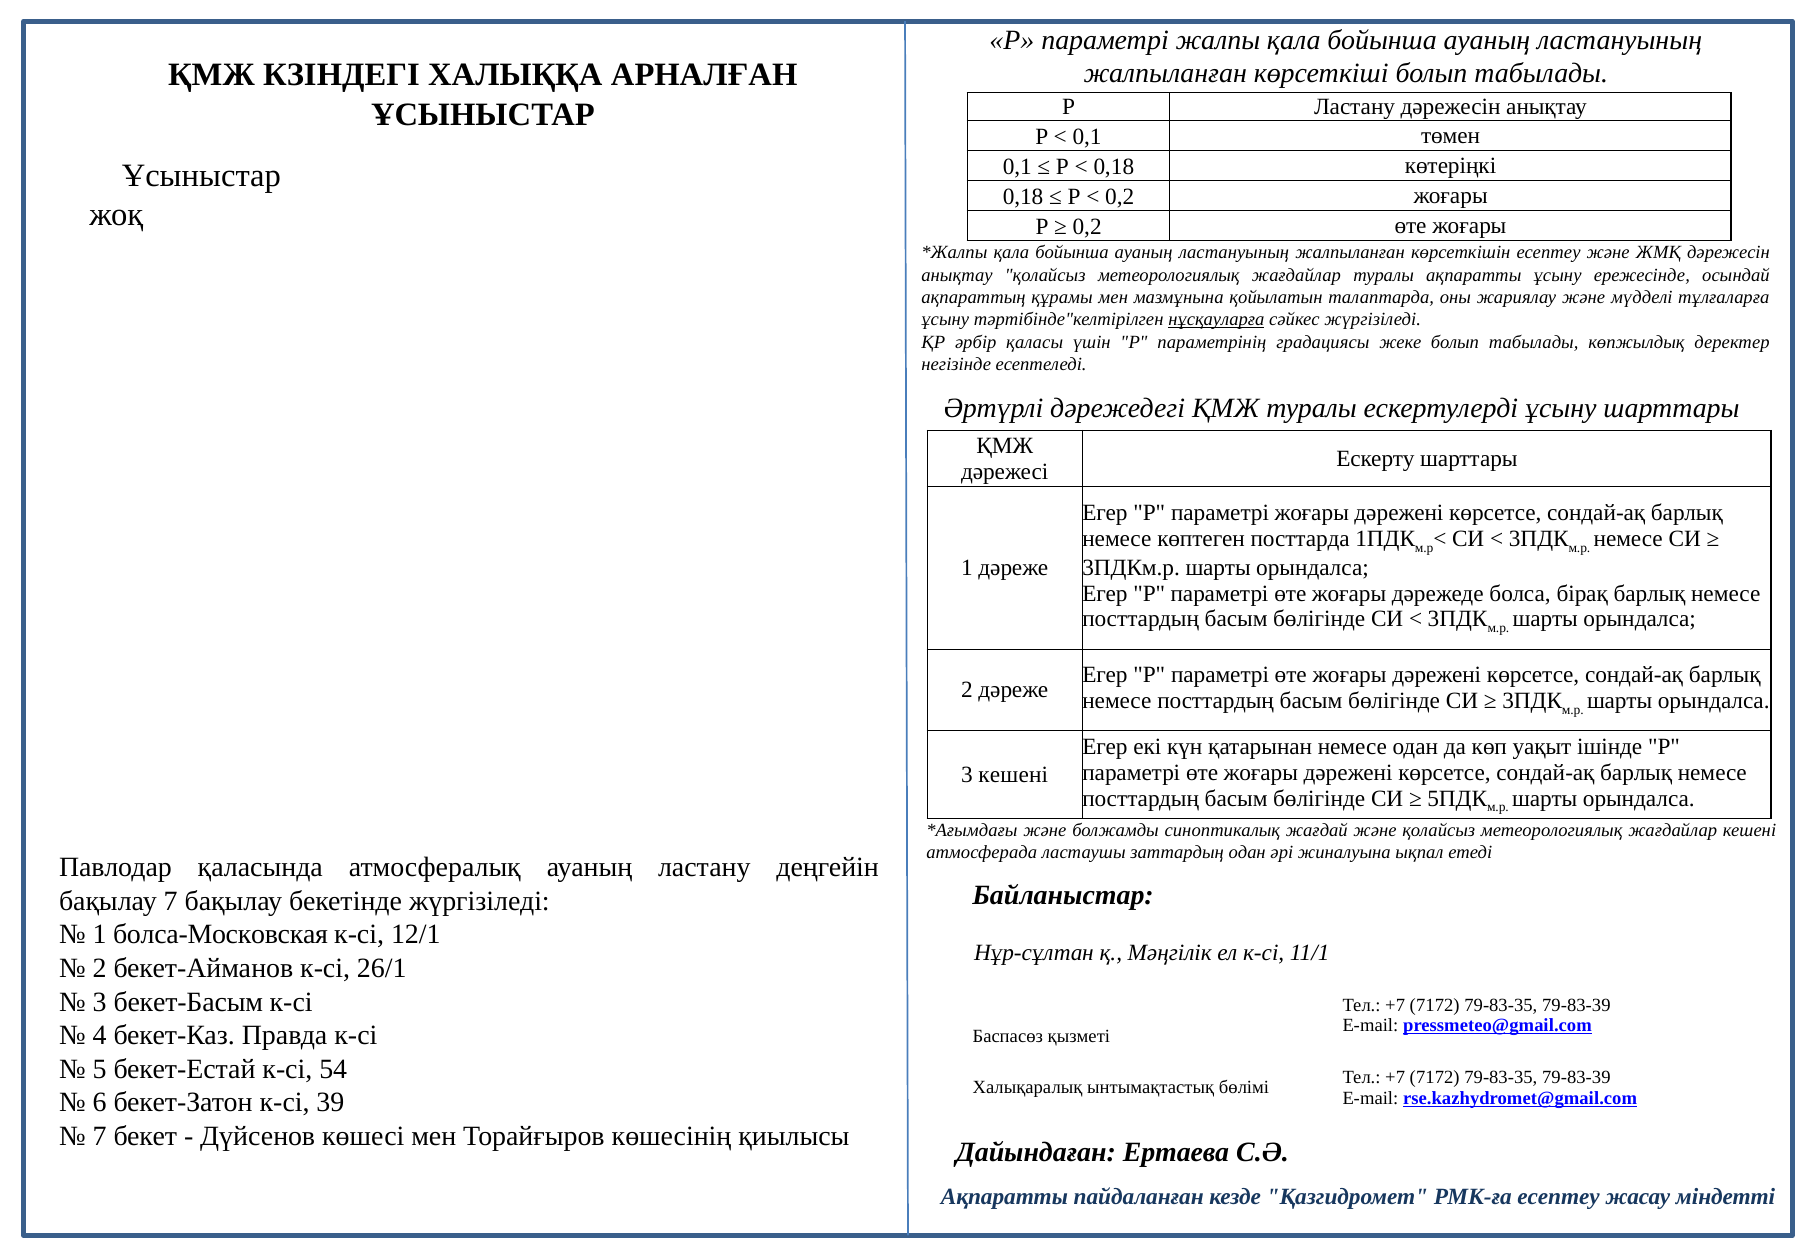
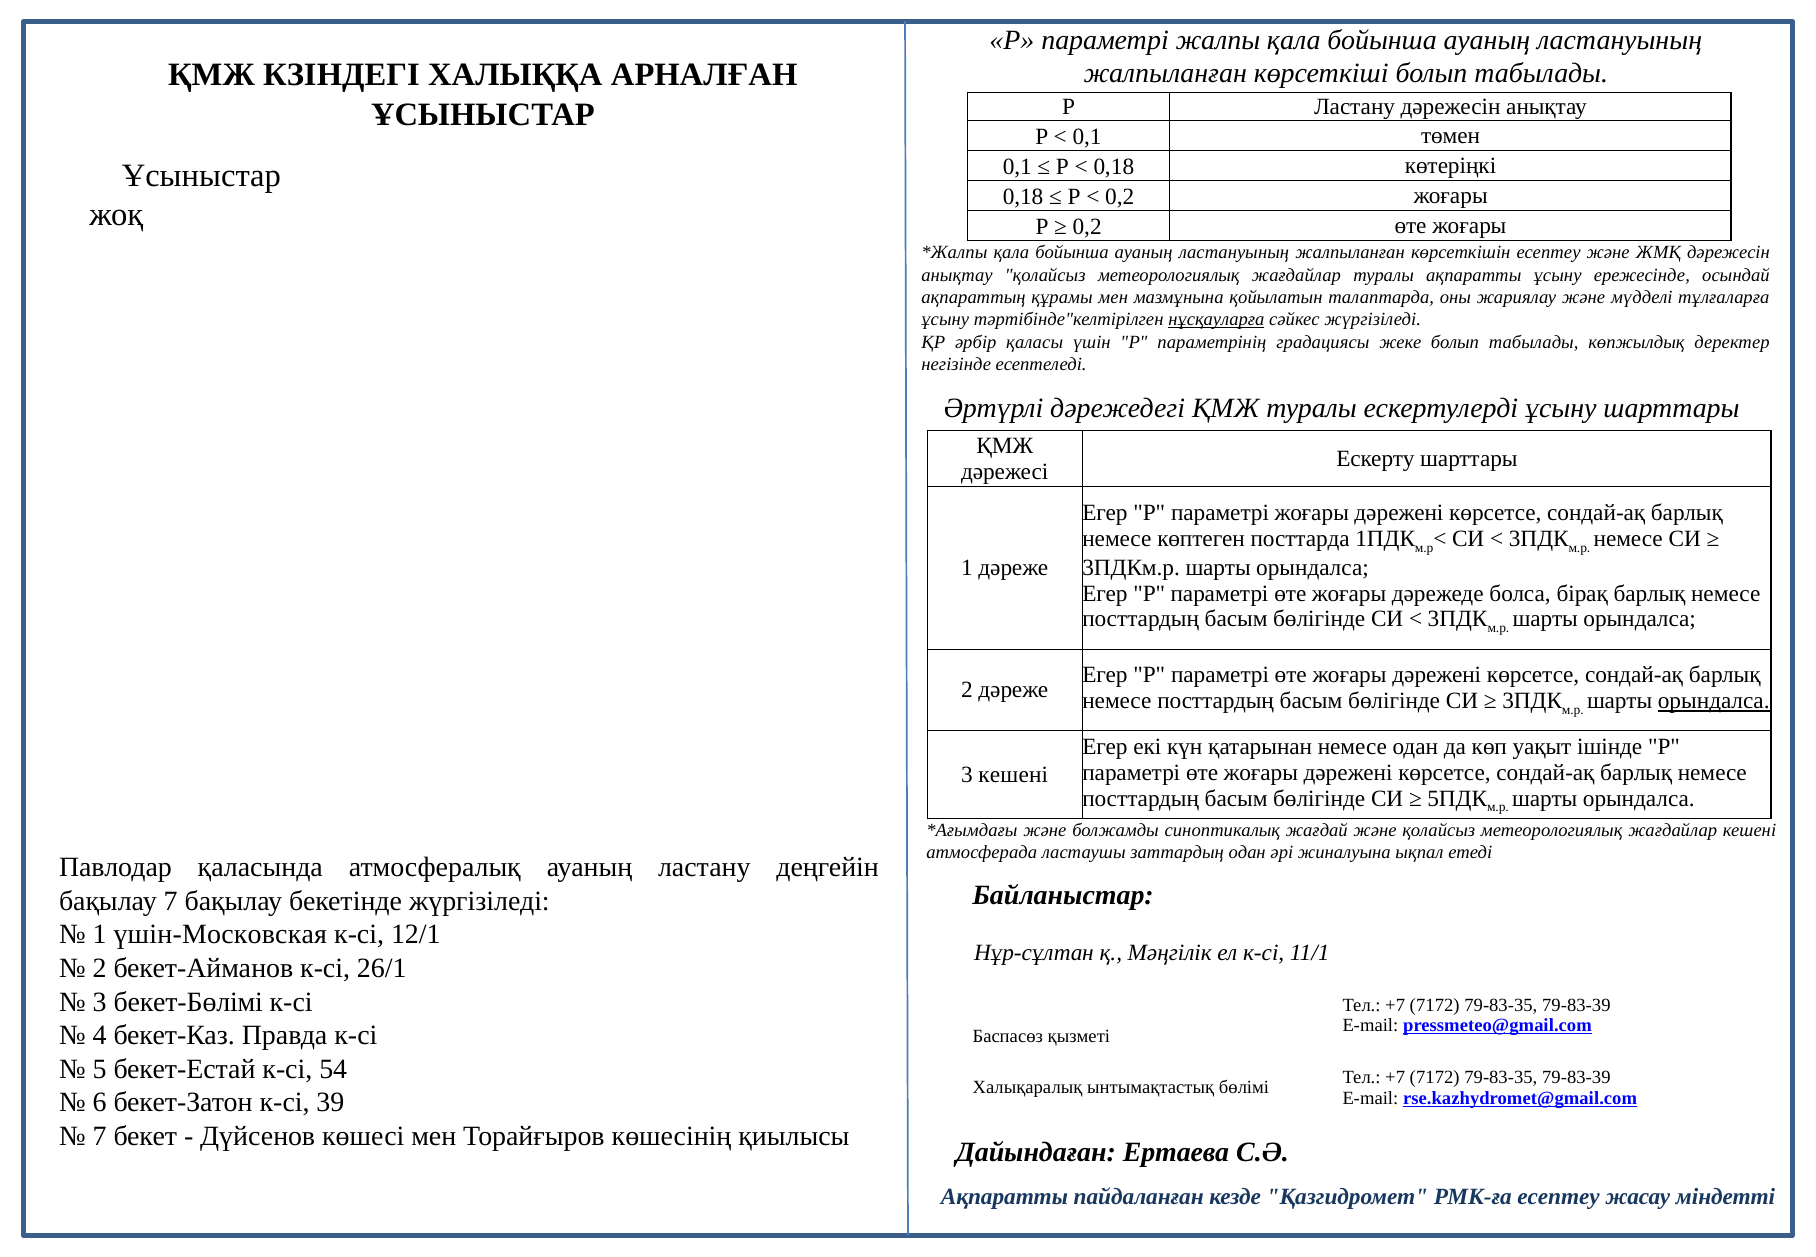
орындалса underline: none -> present (1714, 701)
болса-Московская: болса-Московская -> үшін-Московская (220, 935)
бекет-Басым: бекет-Басым -> бекет-Бөлімі (188, 1002)
